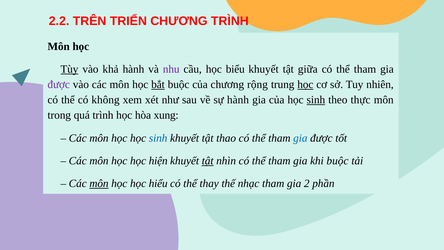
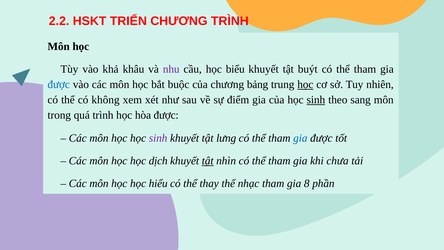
TRÊN: TRÊN -> HSKT (90, 21)
Tùy underline: present -> none (69, 69)
khả hành: hành -> khâu (133, 69)
giữa: giữa -> buýt (308, 69)
được colour: purple -> blue (59, 85)
bắt underline: present -> none (158, 85)
rộng: rộng -> bảng (258, 85)
sự hành: hành -> điểm (238, 100)
thực: thực -> sang (361, 100)
hòa xung: xung -> được (166, 115)
sinh colour: blue -> purple (158, 138)
thao: thao -> lưng (226, 138)
hiện: hiện -> dịch (158, 161)
khi buộc: buộc -> chưa (338, 161)
môn underline: present -> none (99, 183)
2: 2 -> 8 (307, 183)
